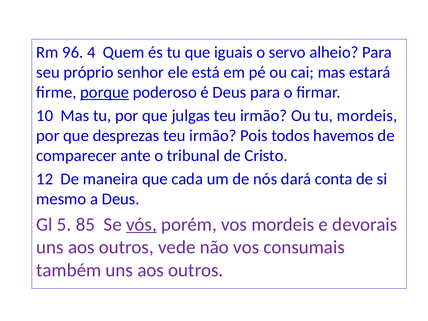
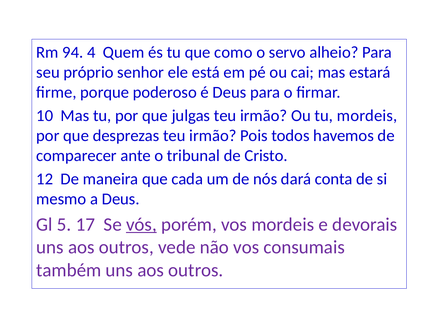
96: 96 -> 94 (73, 52)
iguais: iguais -> como (233, 52)
porque underline: present -> none (105, 92)
85: 85 -> 17 (85, 224)
